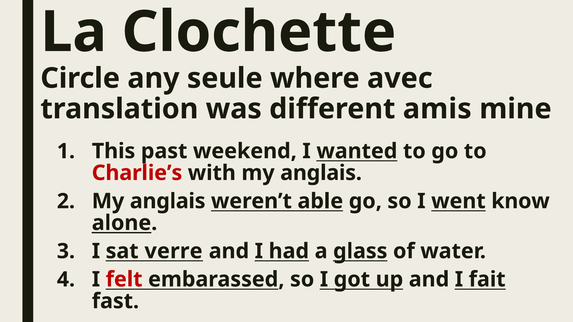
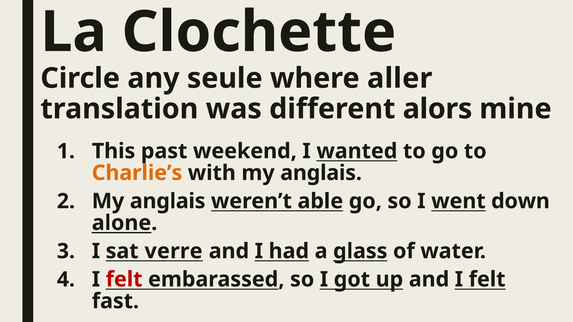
avec: avec -> aller (400, 78)
amis: amis -> alors (438, 109)
Charlie’s colour: red -> orange (137, 173)
know: know -> down (520, 201)
and I fait: fait -> felt (487, 280)
